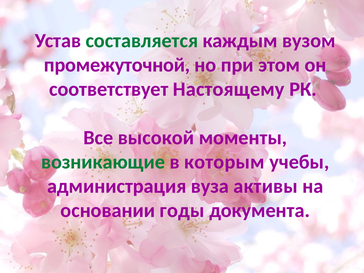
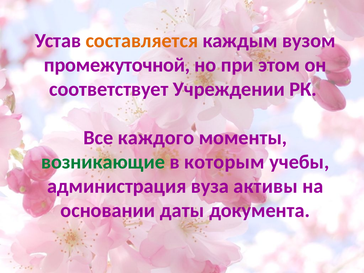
составляется colour: green -> orange (142, 41)
Настоящему: Настоящему -> Учреждении (229, 89)
высокой: высокой -> каждого (156, 138)
годы: годы -> даты (182, 211)
